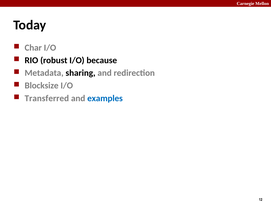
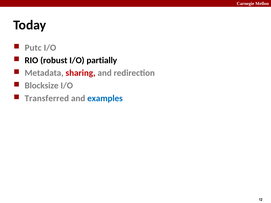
Char: Char -> Putc (33, 48)
because: because -> partially (102, 60)
sharing colour: black -> red (81, 73)
